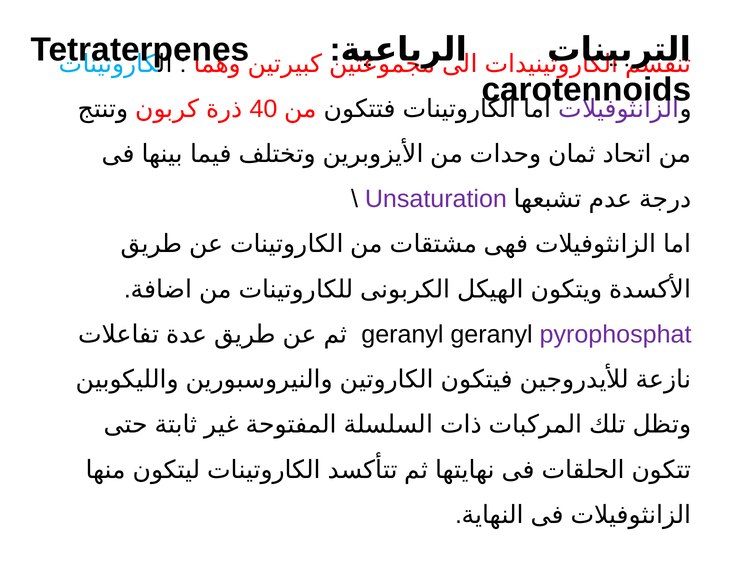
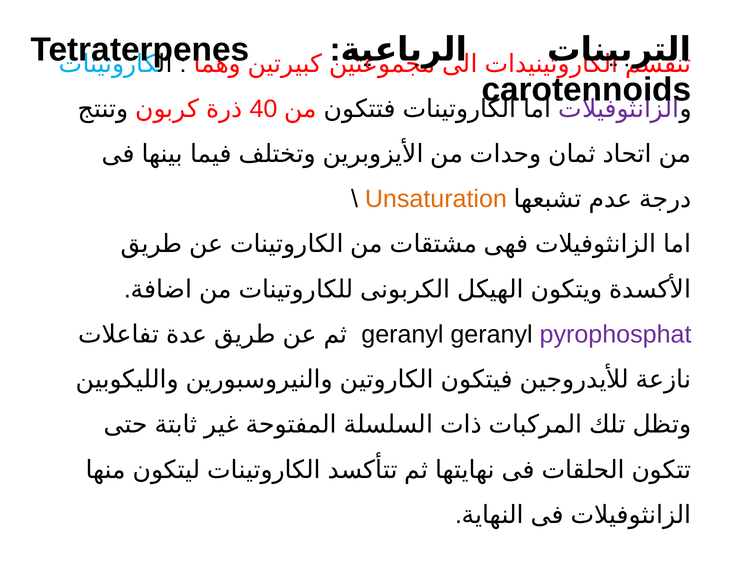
Unsaturation colour: purple -> orange (436, 199)
